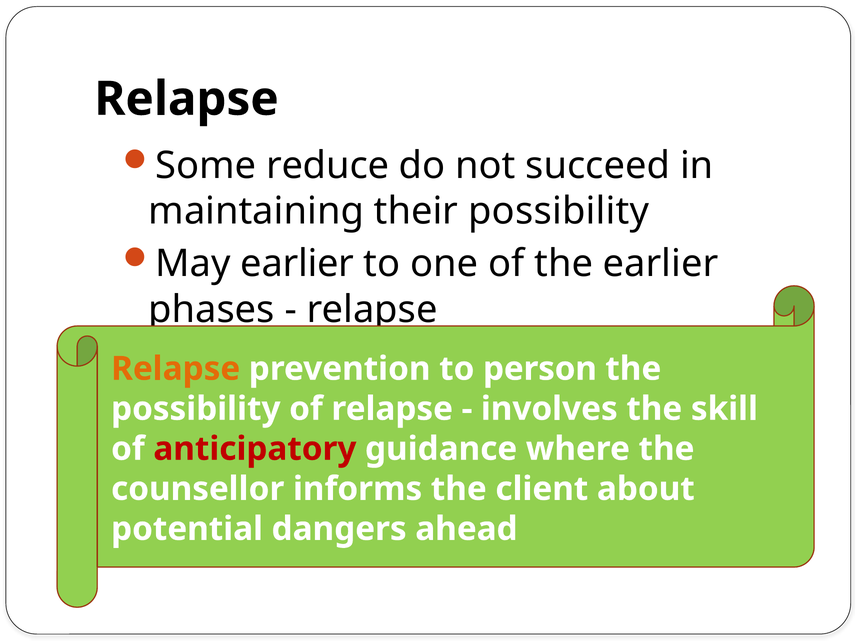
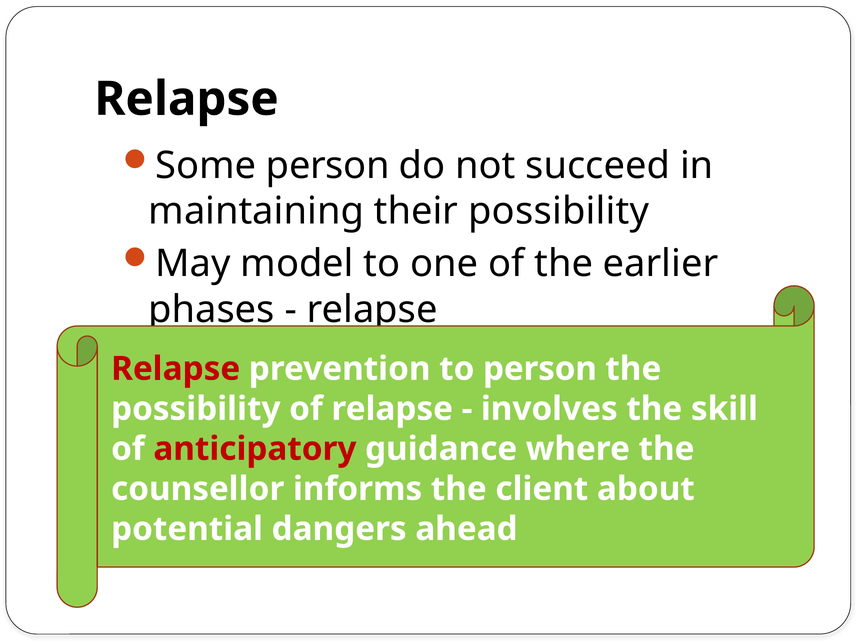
Some reduce: reduce -> person (328, 166)
May earlier: earlier -> model (297, 264)
Relapse colour: orange -> red (176, 369)
